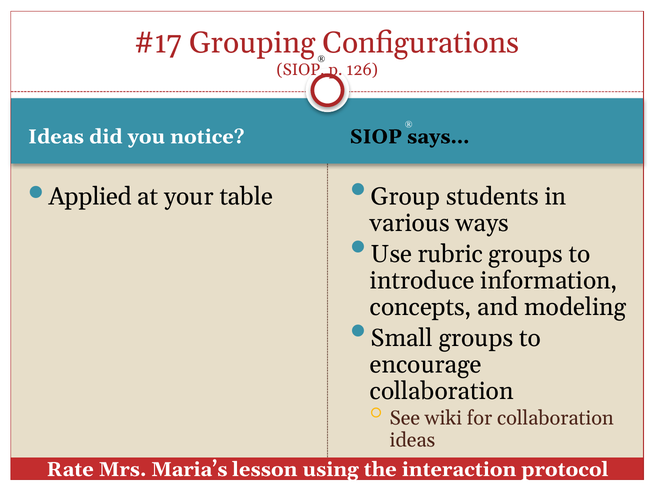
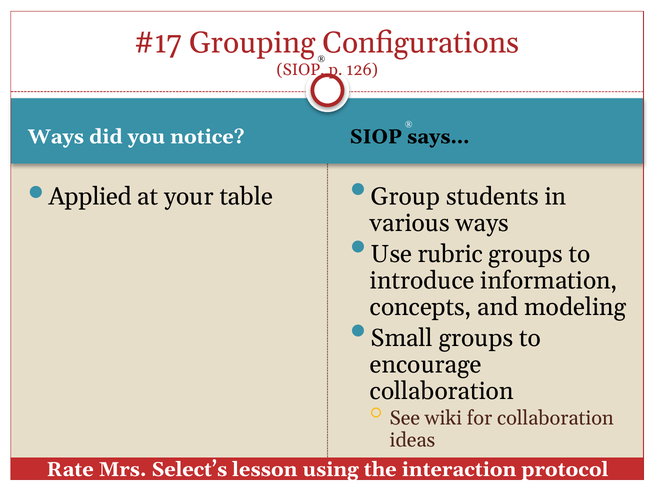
Ideas: Ideas -> Ways (56, 137)
Maria’s: Maria’s -> Select’s (189, 470)
